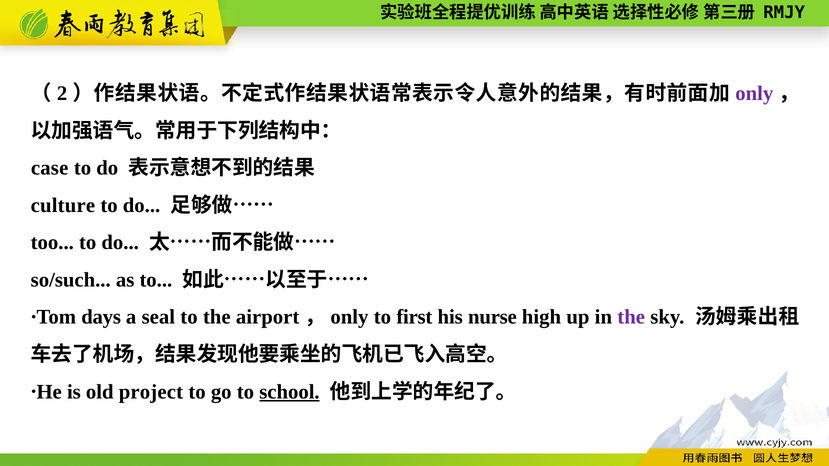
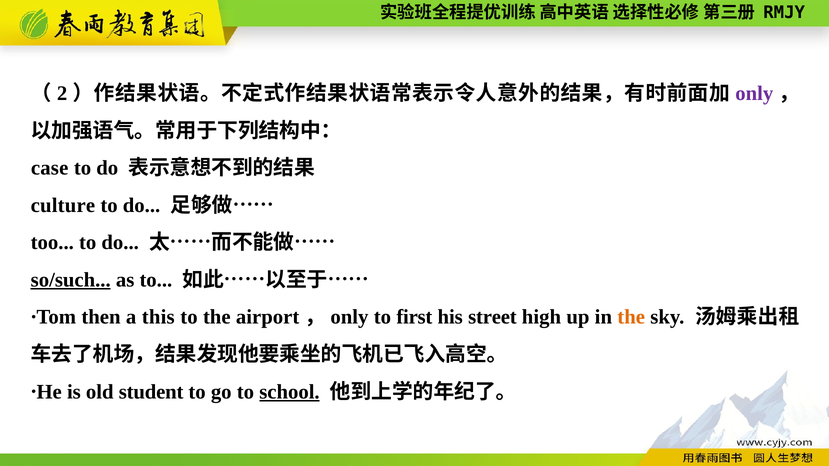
so/such underline: none -> present (71, 280)
days: days -> then (101, 317)
seal: seal -> this (158, 317)
nurse: nurse -> street (492, 317)
the colour: purple -> orange (631, 317)
project: project -> student (151, 392)
